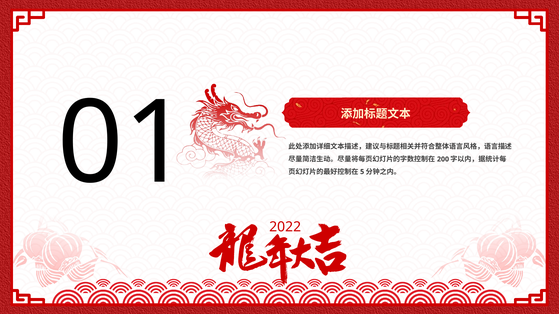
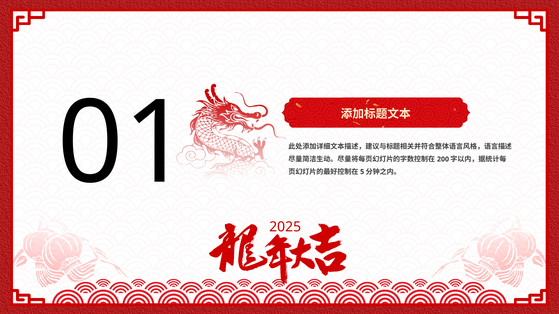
2022: 2022 -> 2025 (285, 227)
